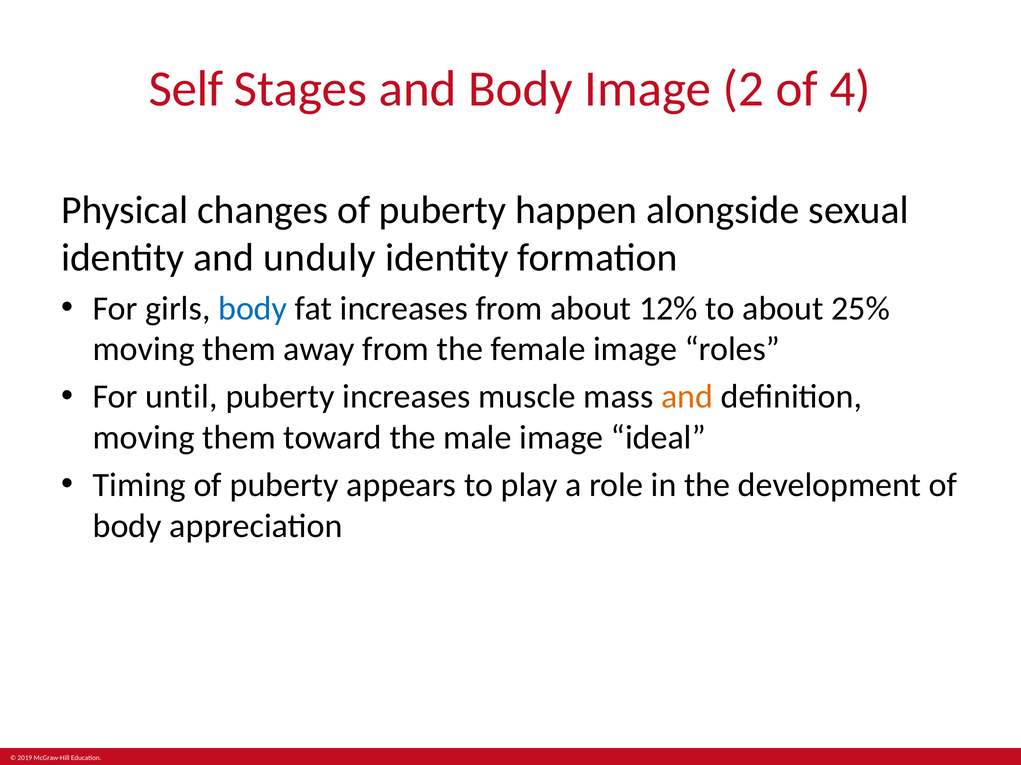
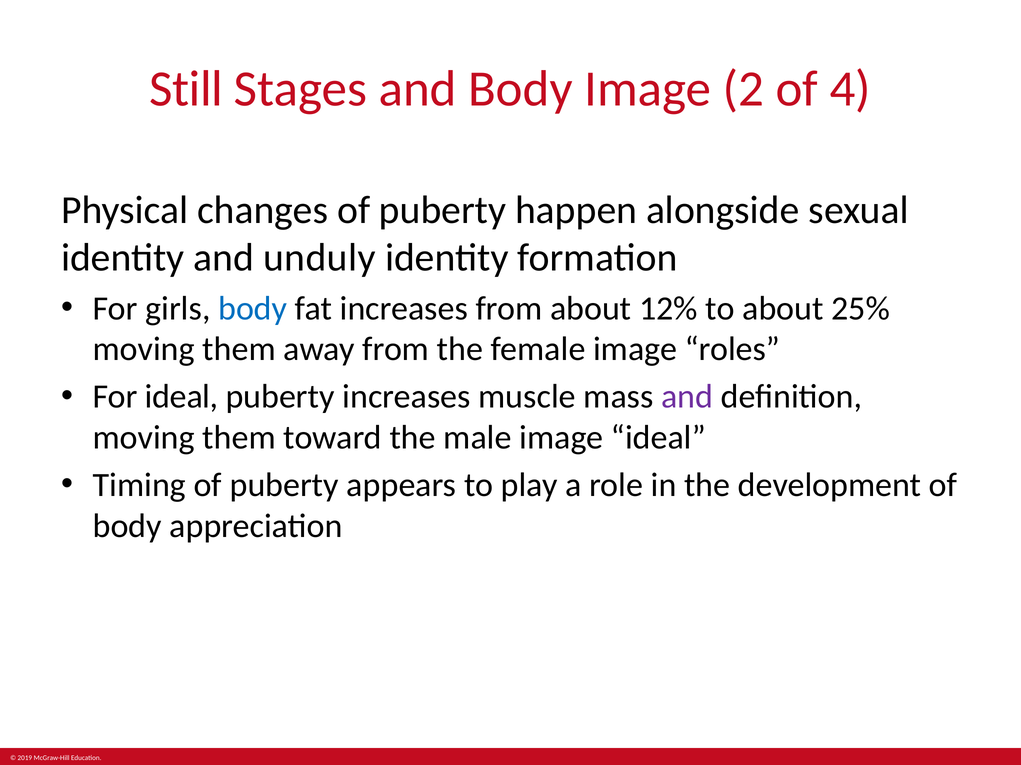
Self: Self -> Still (186, 89)
For until: until -> ideal (182, 397)
and colour: orange -> purple (687, 397)
